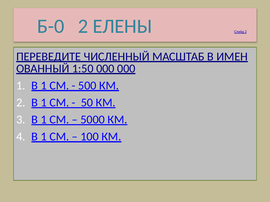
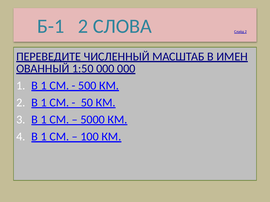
Б-0: Б-0 -> Б-1 (51, 26)
ЕЛЕНЫ: ЕЛЕНЫ -> СЛОВА (122, 26)
